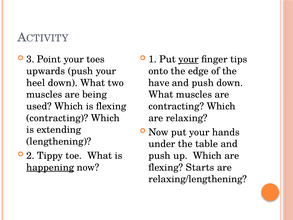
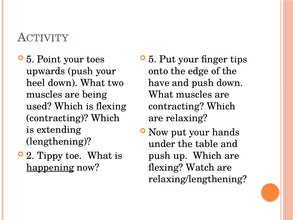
3: 3 -> 5 (30, 59)
1: 1 -> 5 (153, 59)
your underline: present -> none (188, 59)
Starts: Starts -> Watch (200, 167)
